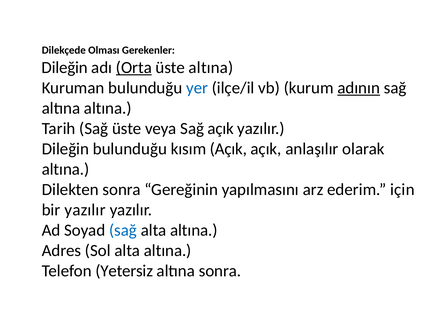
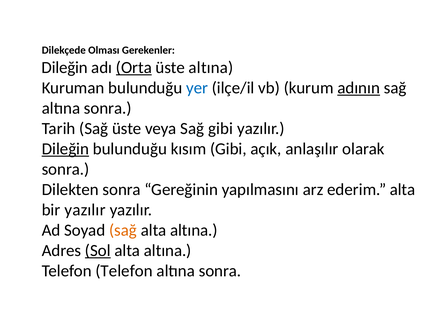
altına: altına -> sonra (108, 108)
Sağ açık: açık -> gibi (221, 129)
Dileğin underline: none -> present (65, 149)
kısım Açık: Açık -> Gibi (228, 149)
altına: altına -> sonra (65, 169)
ederim için: için -> alta (403, 190)
sağ colour: blue -> orange (123, 230)
Sol underline: none -> present (98, 251)
Telefon Yetersiz: Yetersiz -> Telefon (124, 271)
